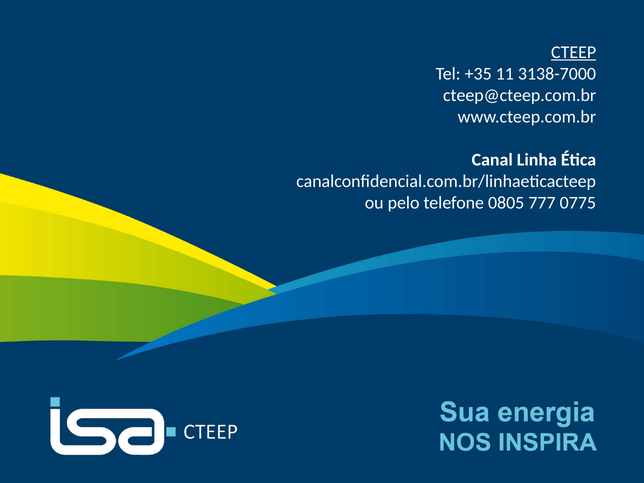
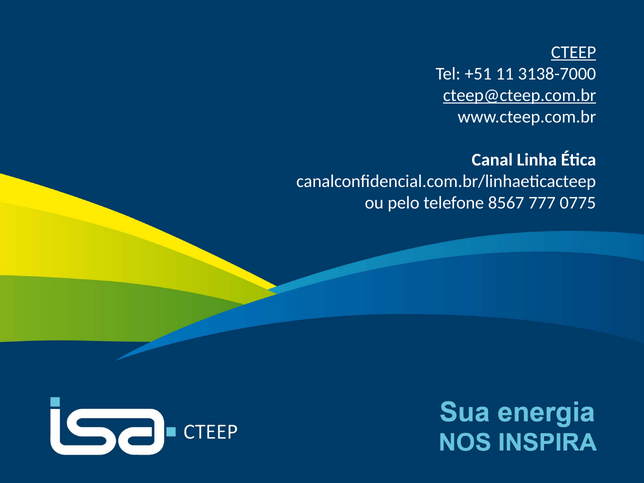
+35: +35 -> +51 (478, 74)
cteep@cteep.com.br underline: none -> present (520, 95)
0805: 0805 -> 8567 (506, 203)
